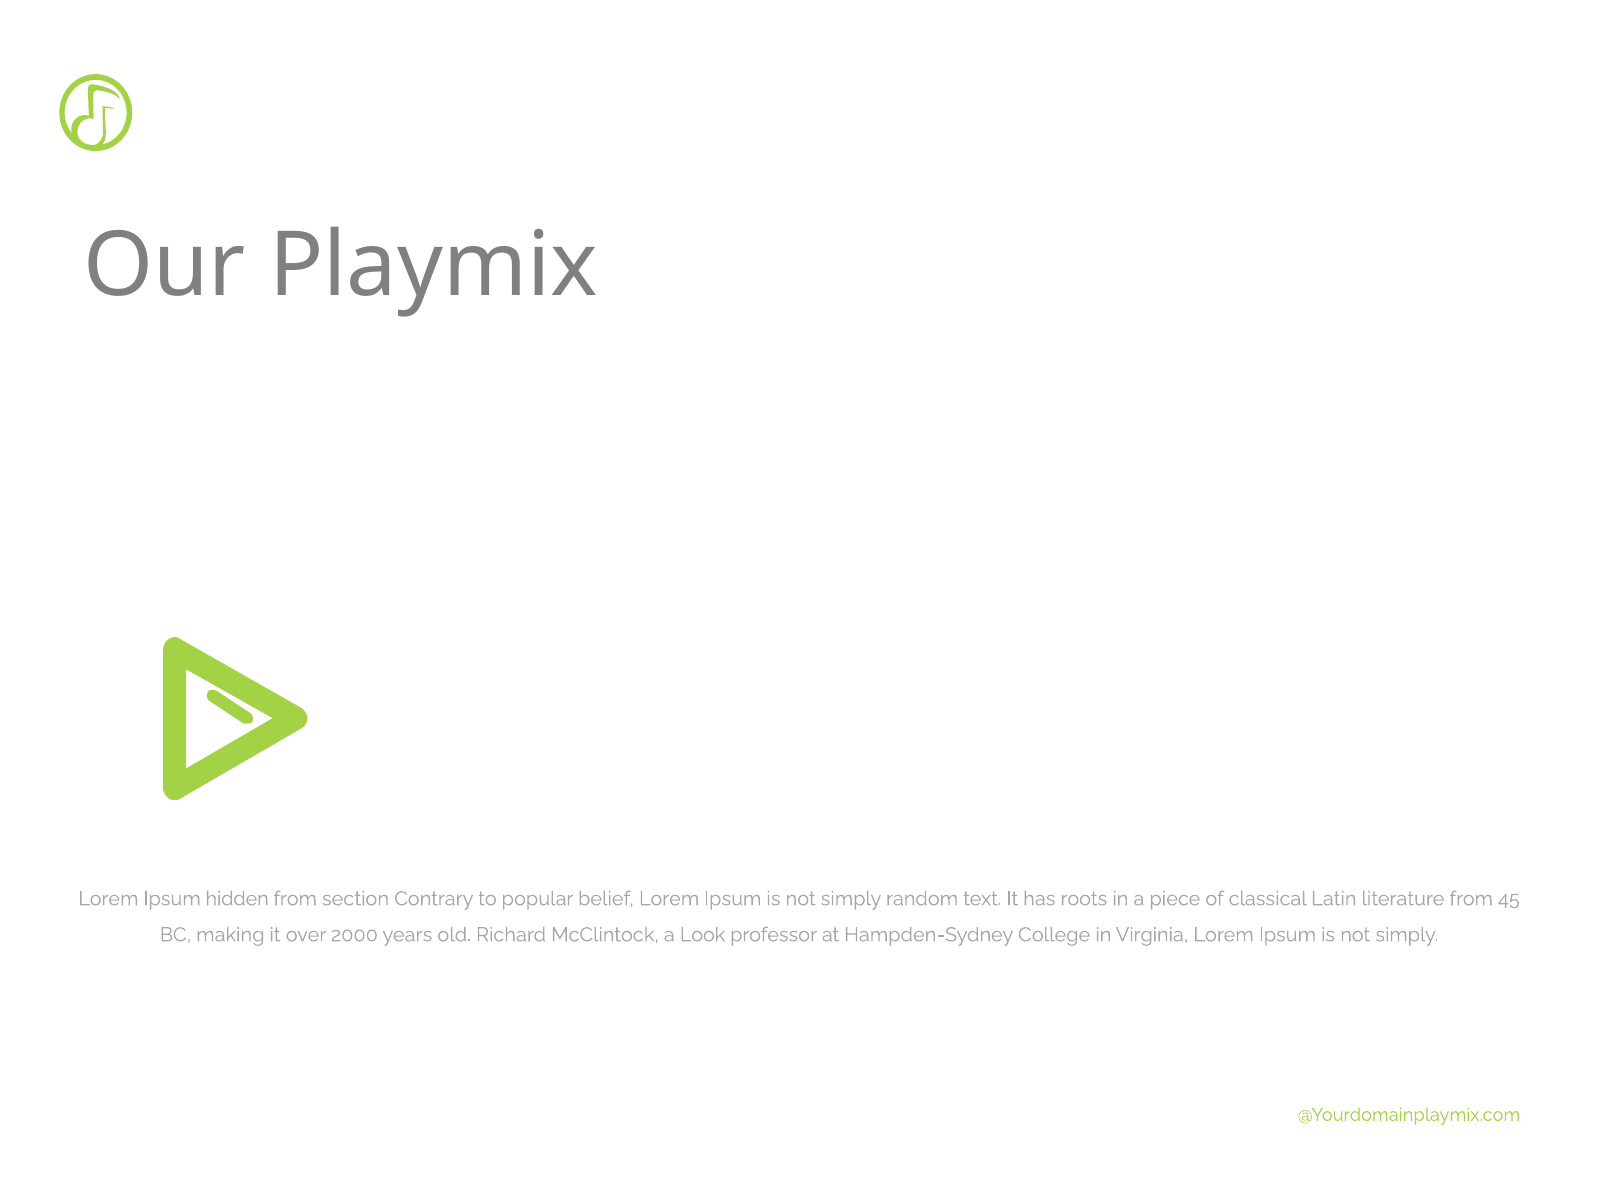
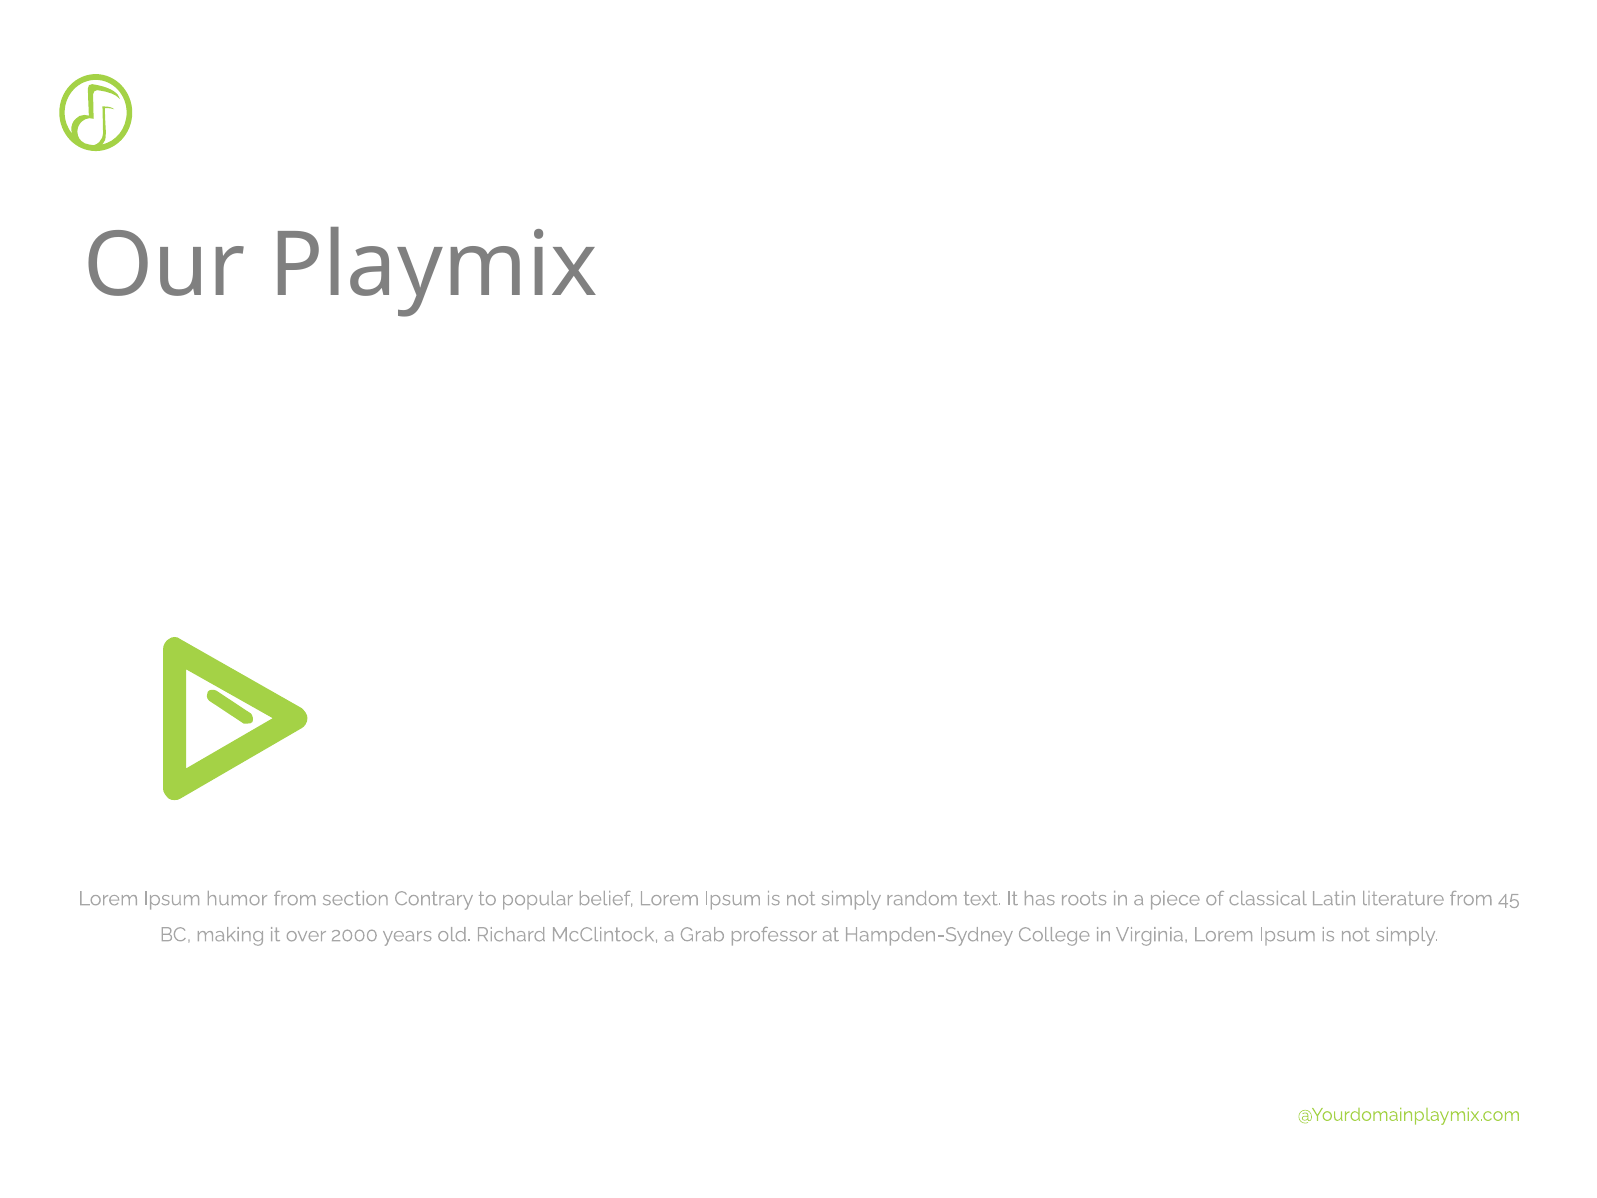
hidden: hidden -> humor (237, 899)
Look: Look -> Grab (702, 935)
